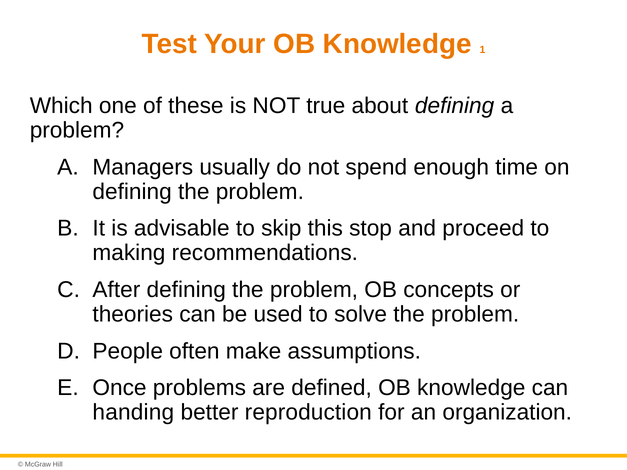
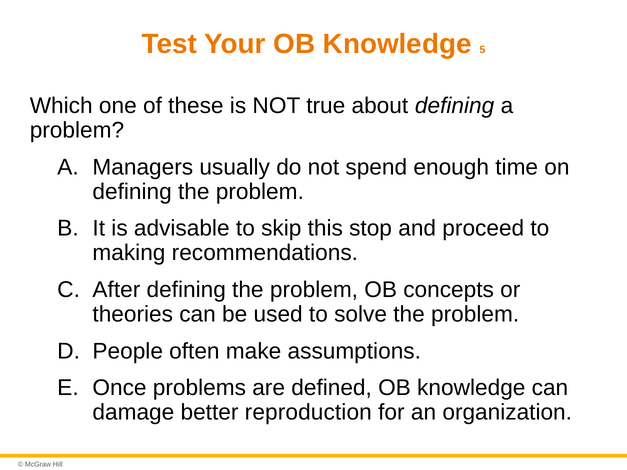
1: 1 -> 5 (482, 50)
handing: handing -> damage (133, 413)
